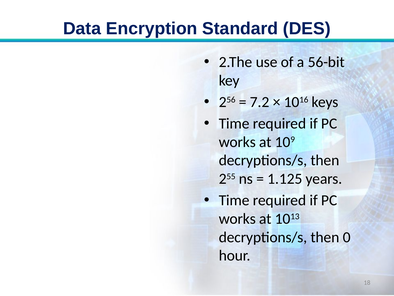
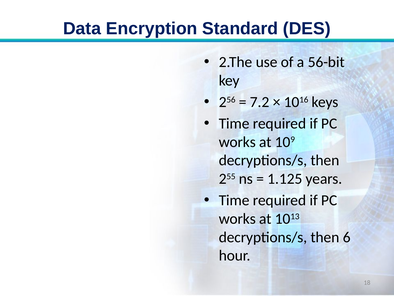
0: 0 -> 6 (347, 237)
